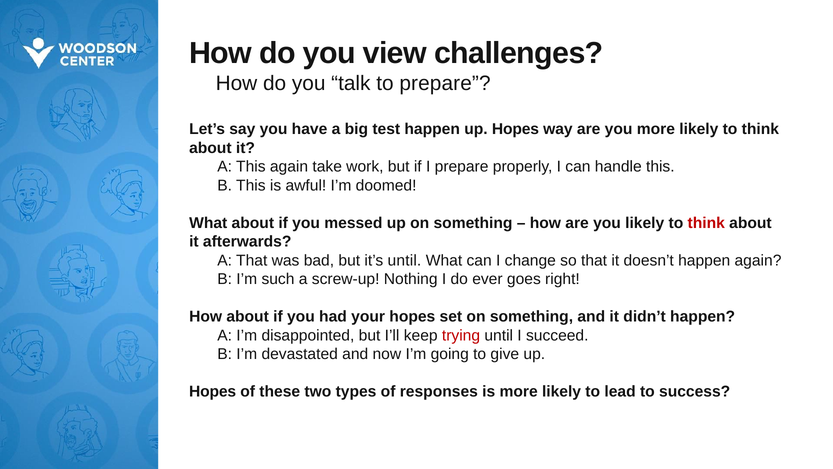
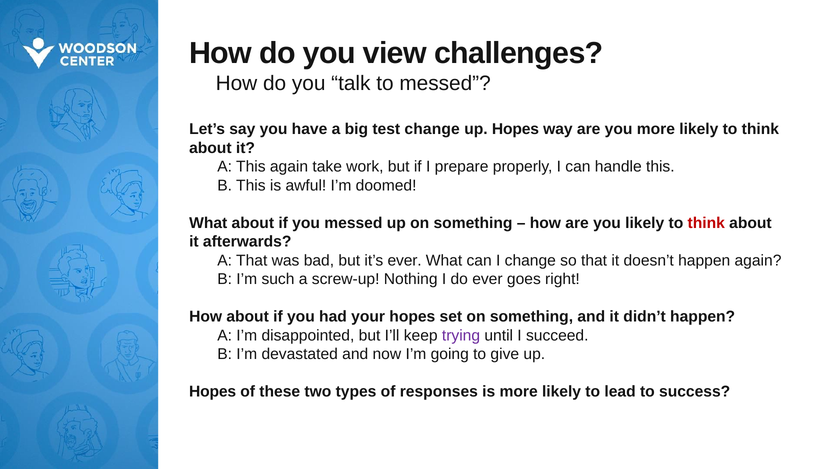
to prepare: prepare -> messed (445, 83)
test happen: happen -> change (432, 129)
it’s until: until -> ever (405, 260)
trying colour: red -> purple (461, 335)
